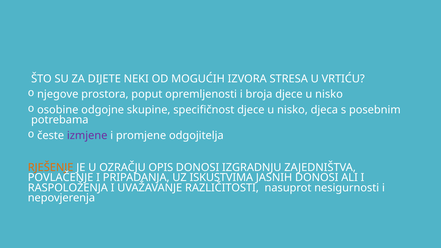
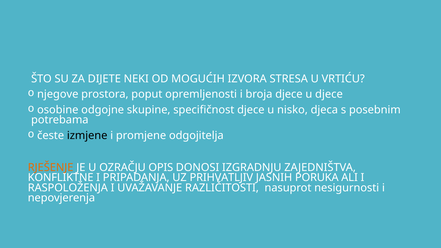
broja djece u nisko: nisko -> djece (329, 94)
izmjene colour: purple -> black (87, 135)
POVLAČENJE: POVLAČENJE -> KONFLIKTNE (61, 178)
ISKUSTVIMA: ISKUSTVIMA -> PRIHVATLJIV (221, 178)
JASNIH DONOSI: DONOSI -> PORUKA (317, 178)
